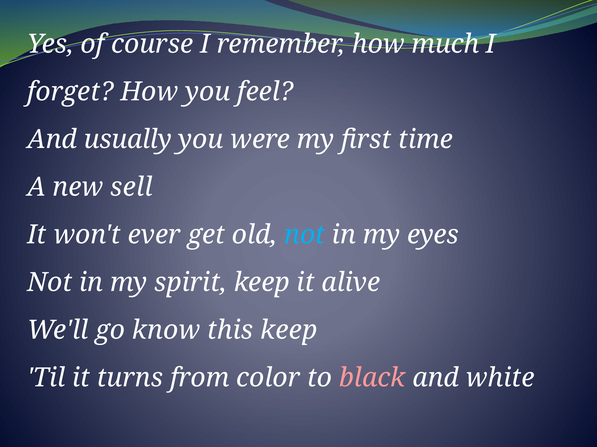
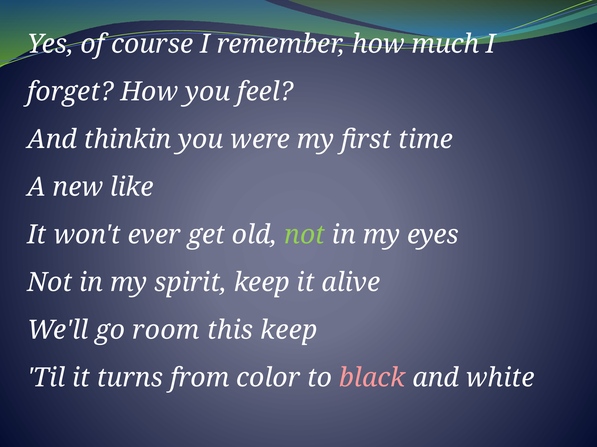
usually: usually -> thinkin (128, 140)
sell: sell -> like (132, 188)
not colour: light blue -> light green (305, 235)
know: know -> room (166, 331)
